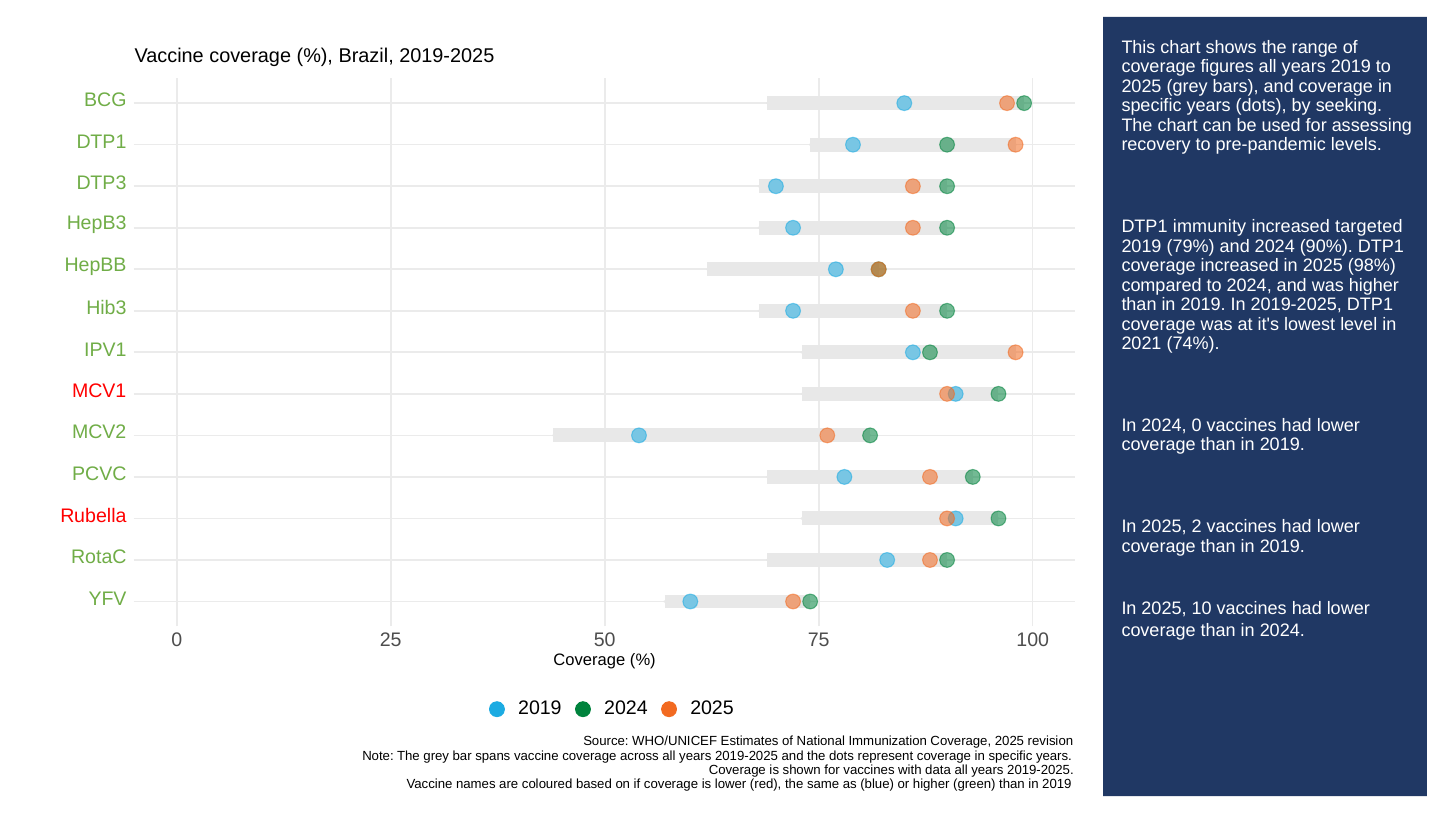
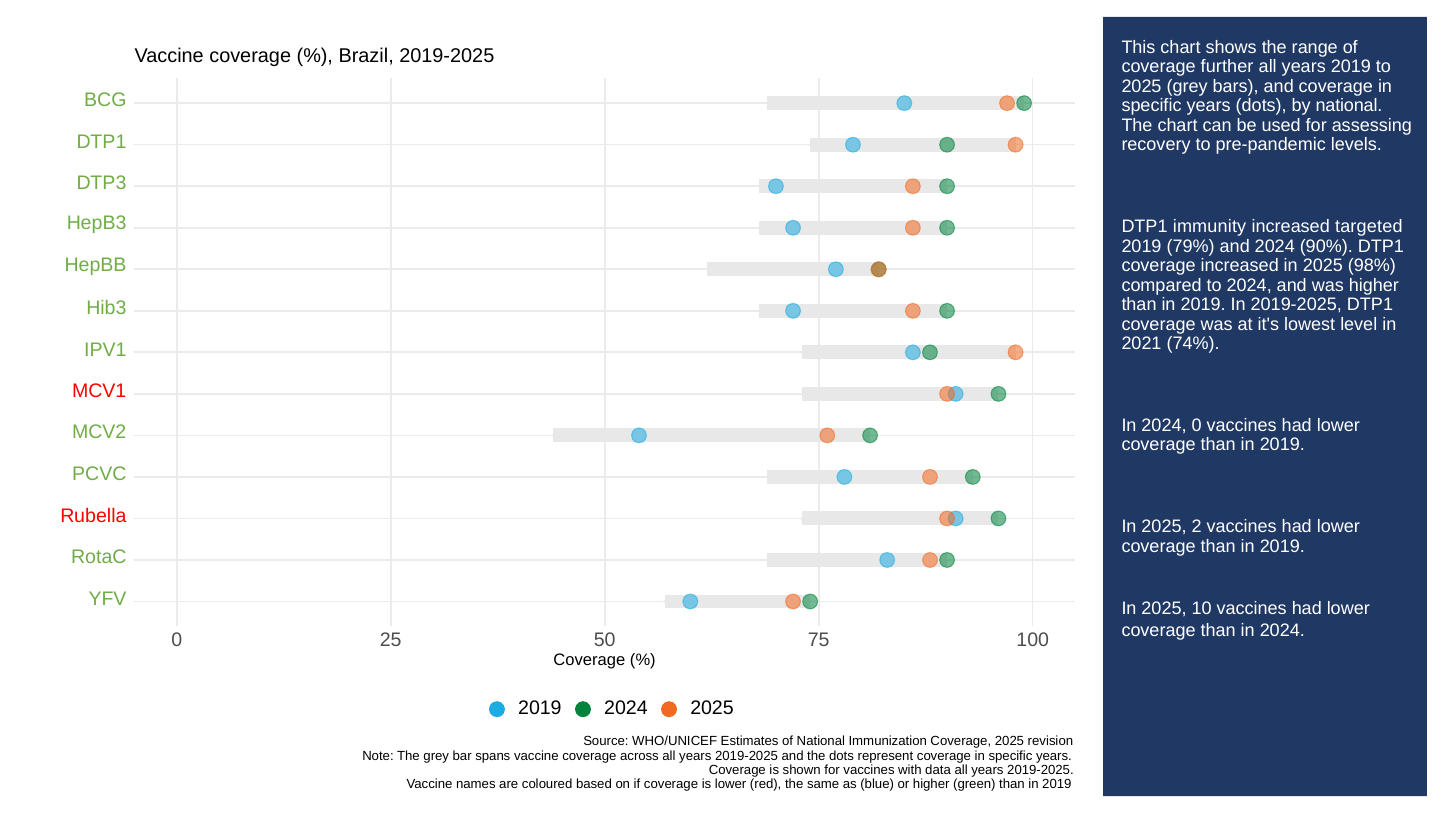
figures: figures -> further (1227, 67)
by seeking: seeking -> national (1349, 106)
